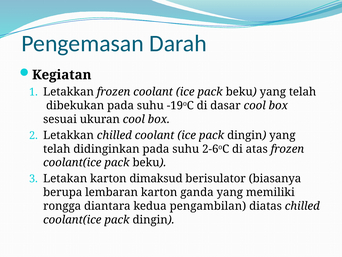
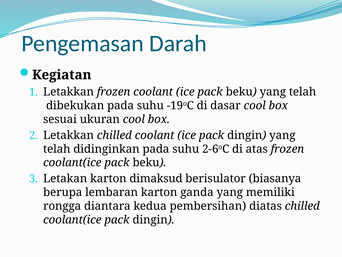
pengambilan: pengambilan -> pembersihan (208, 206)
